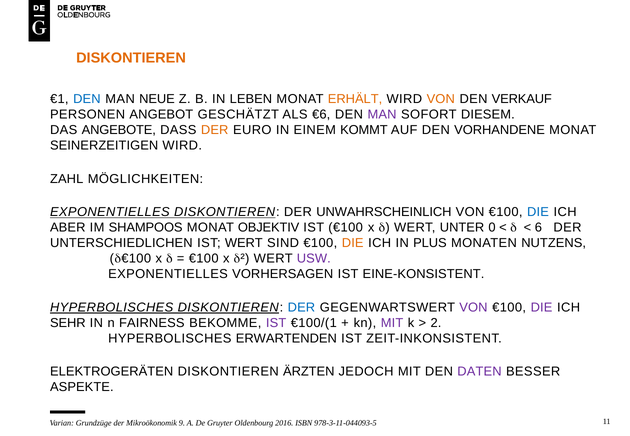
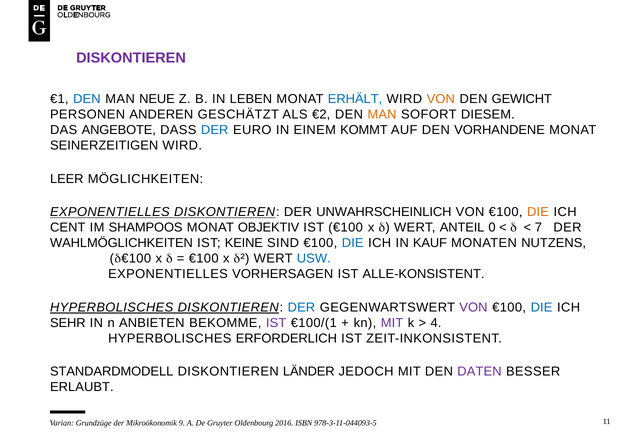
DISKONTIEREN colour: orange -> purple (131, 58)
ERHÄLT colour: orange -> blue (355, 99)
VERKAUF: VERKAUF -> GEWICHT (522, 99)
ANGEBOT: ANGEBOT -> ANDEREN (161, 115)
€6: €6 -> €2 (321, 115)
MAN colour: purple -> orange (382, 115)
DER colour: orange -> blue (215, 130)
ZAHL: ZAHL -> LEER (67, 179)
DIE colour: blue -> orange (538, 212)
ABER: ABER -> CENT (68, 228)
UNTER: UNTER -> ANTEIL (462, 228)
6: 6 -> 7 (538, 228)
UNTERSCHIEDLICHEN: UNTERSCHIEDLICHEN -> WAHLMÖGLICHKEITEN (121, 243)
IST WERT: WERT -> KEINE (244, 243)
DIE colour: orange -> blue (353, 243)
PLUS: PLUS -> KAUF (430, 243)
USW colour: purple -> blue (314, 259)
EINE-KONSISTENT: EINE-KONSISTENT -> ALLE-KONSISTENT (424, 274)
DIE colour: purple -> blue (542, 307)
FAIRNESS: FAIRNESS -> ANBIETEN (152, 323)
2: 2 -> 4 (436, 323)
ERWARTENDEN: ERWARTENDEN -> ERFORDERLICH (286, 338)
ELEKTROGERÄTEN: ELEKTROGERÄTEN -> STANDARDMODELL (112, 372)
ÄRZTEN: ÄRZTEN -> LÄNDER (309, 372)
ASPEKTE: ASPEKTE -> ERLAUBT (82, 387)
